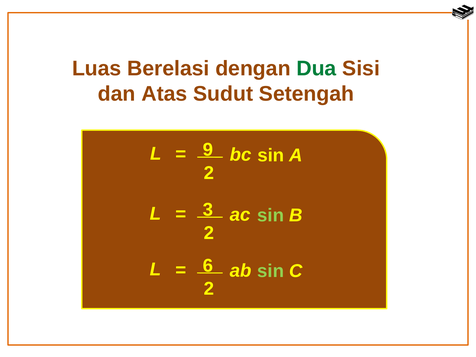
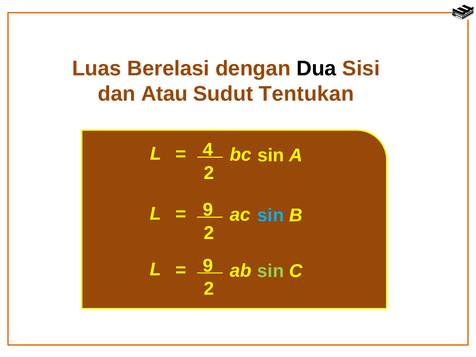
Dua colour: green -> black (316, 69)
Atas: Atas -> Atau (164, 94)
Setengah: Setengah -> Tentukan (306, 94)
9: 9 -> 4 (208, 150)
3: 3 -> 9 (208, 210)
sin colour: light green -> light blue (271, 215)
6: 6 -> 9 (208, 266)
